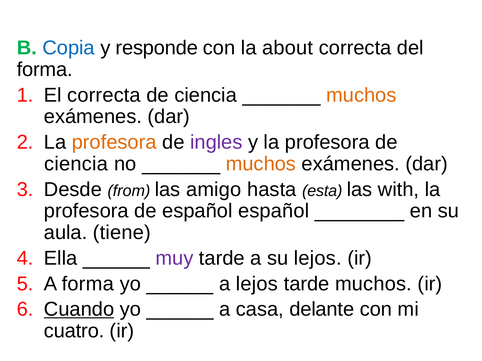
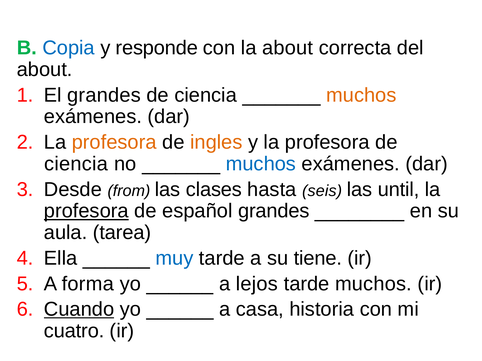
forma: forma -> about (45, 70)
El correcta: correcta -> grandes (104, 95)
ingles colour: purple -> orange (216, 142)
muchos colour: orange -> blue (261, 164)
amigo: amigo -> clases (214, 190)
esta: esta -> seis (322, 191)
with: with -> until (399, 190)
profesora underline: none -> present (86, 211)
español español: español -> grandes (274, 211)
tiene: tiene -> tarea (122, 233)
muy colour: purple -> blue (174, 259)
su lejos: lejos -> tiene (318, 259)
delante: delante -> historia (322, 310)
